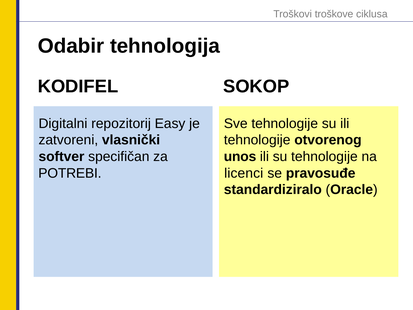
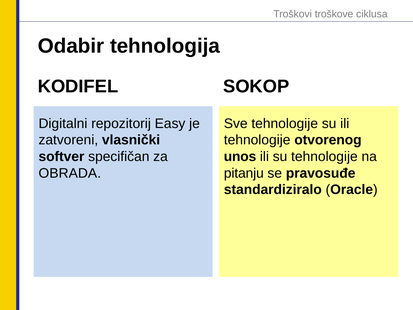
POTREBI: POTREBI -> OBRADA (70, 173)
licenci: licenci -> pitanju (244, 173)
